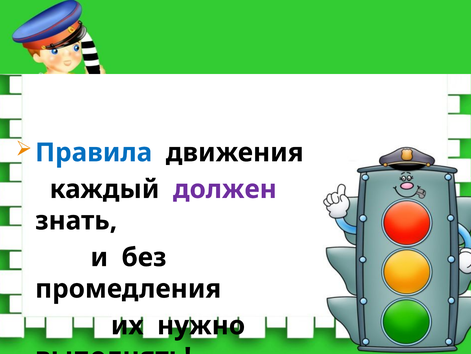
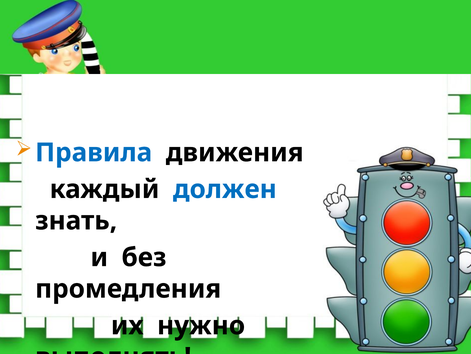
должен colour: purple -> blue (225, 189)
